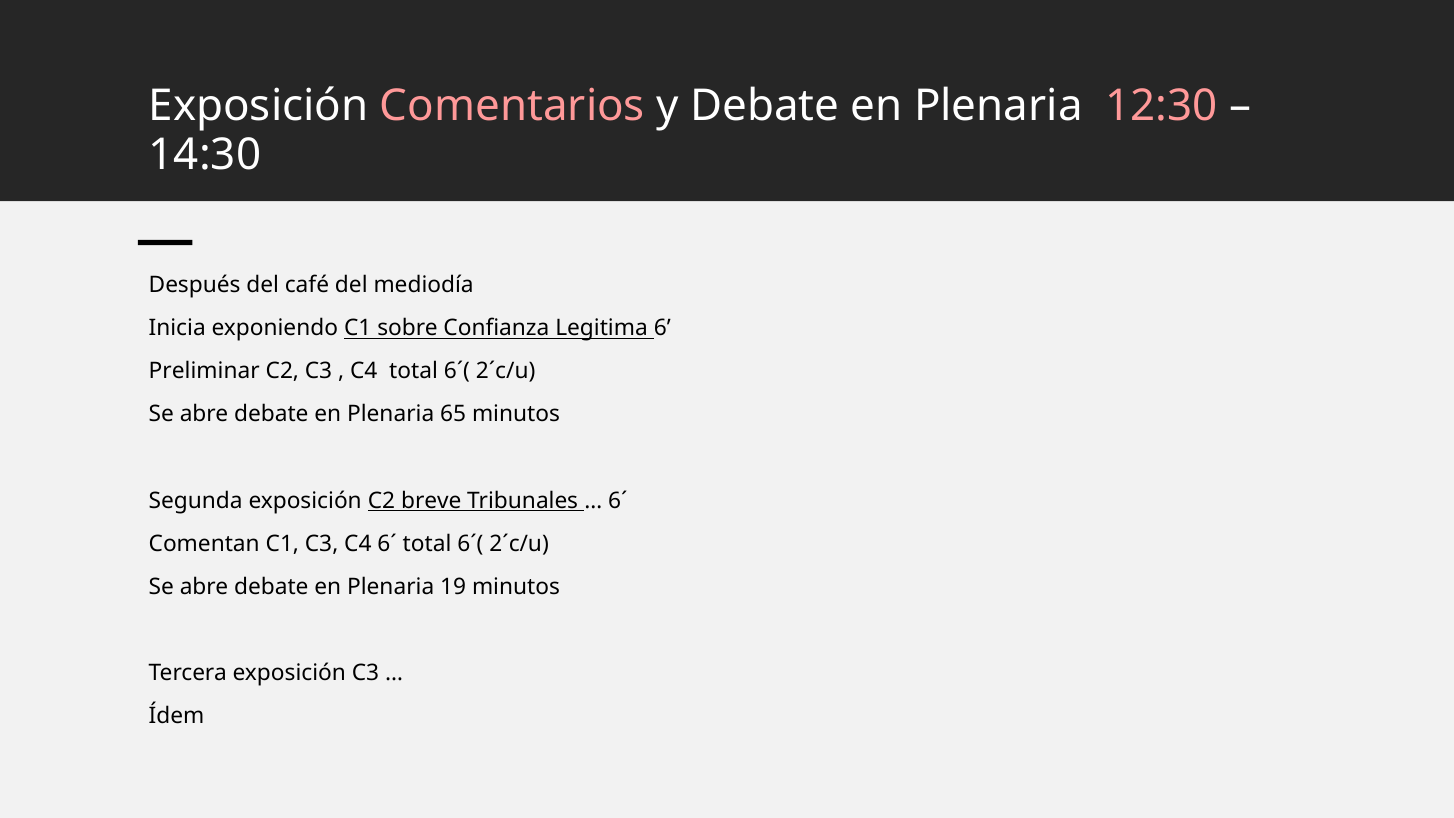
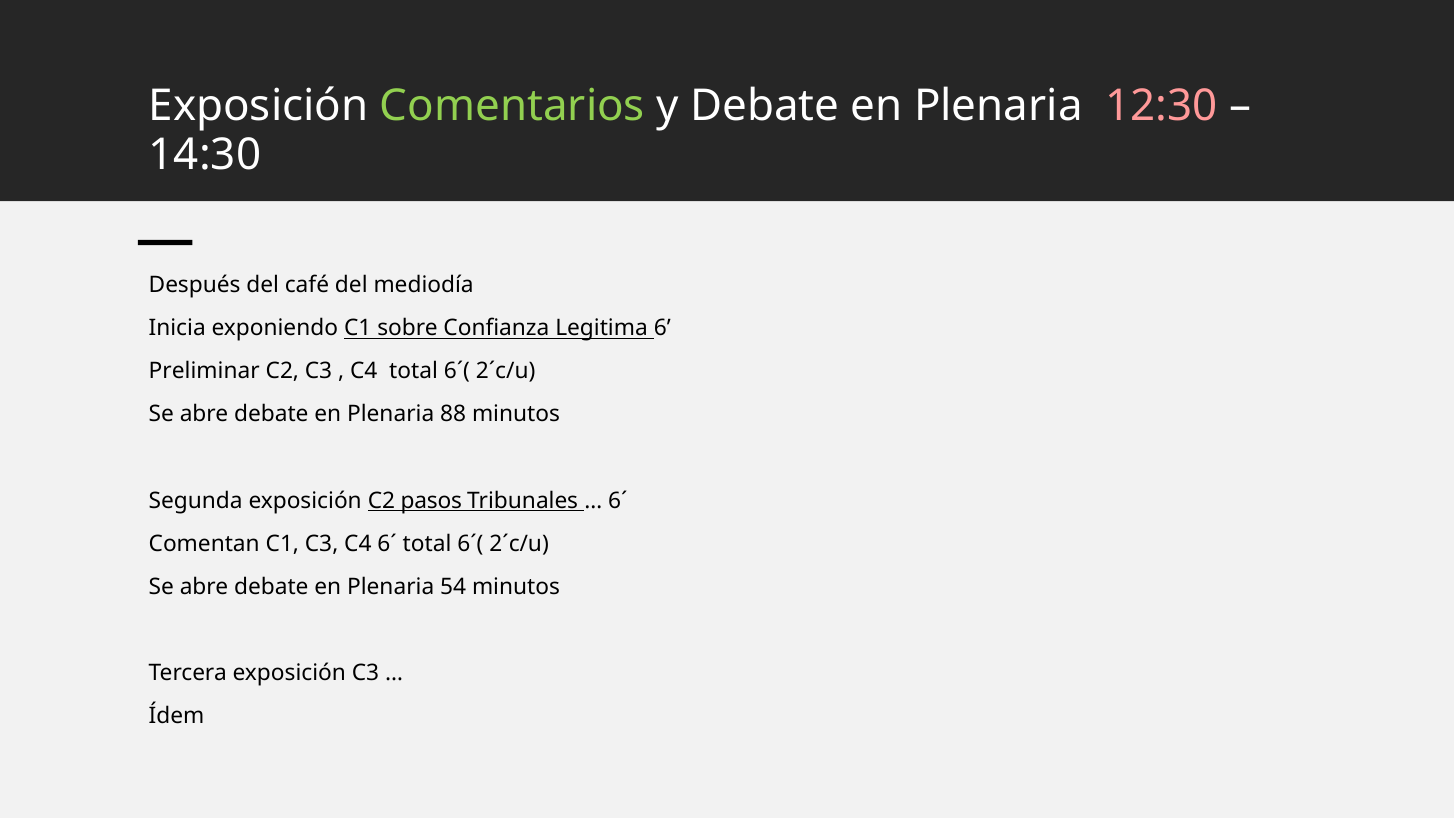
Comentarios colour: pink -> light green (512, 106)
65: 65 -> 88 (453, 414)
breve: breve -> pasos (431, 500)
19: 19 -> 54 (453, 587)
